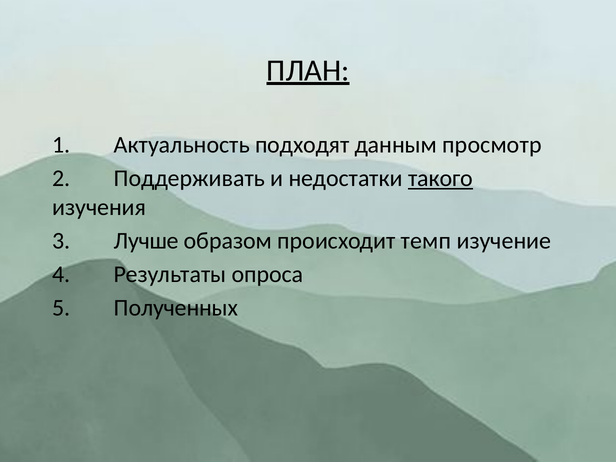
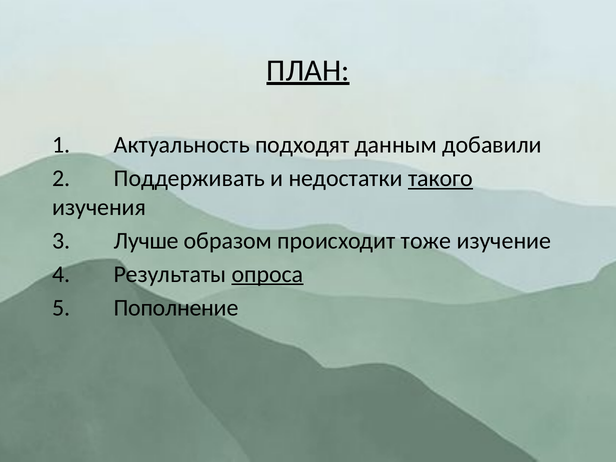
просмотр: просмотр -> добавили (492, 145)
темп: темп -> тоже (426, 241)
опроса underline: none -> present (268, 274)
Полученных: Полученных -> Пополнение (176, 308)
